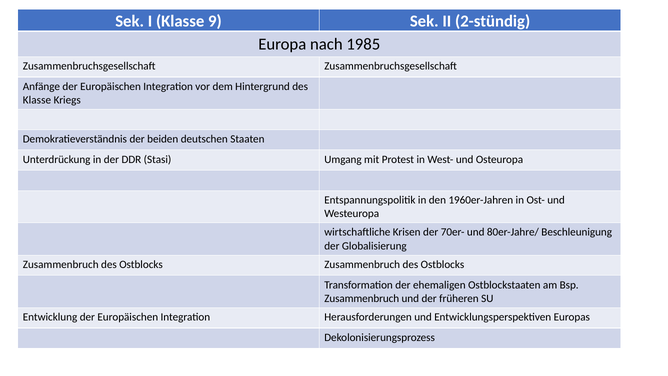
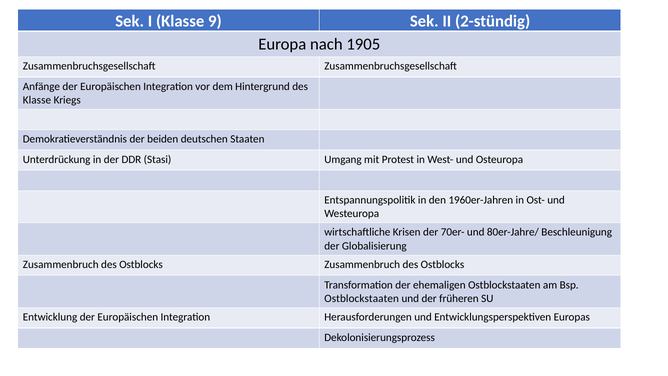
1985: 1985 -> 1905 (363, 44)
Zusammenbruch: Zusammenbruch -> Ostblockstaaten (362, 298)
